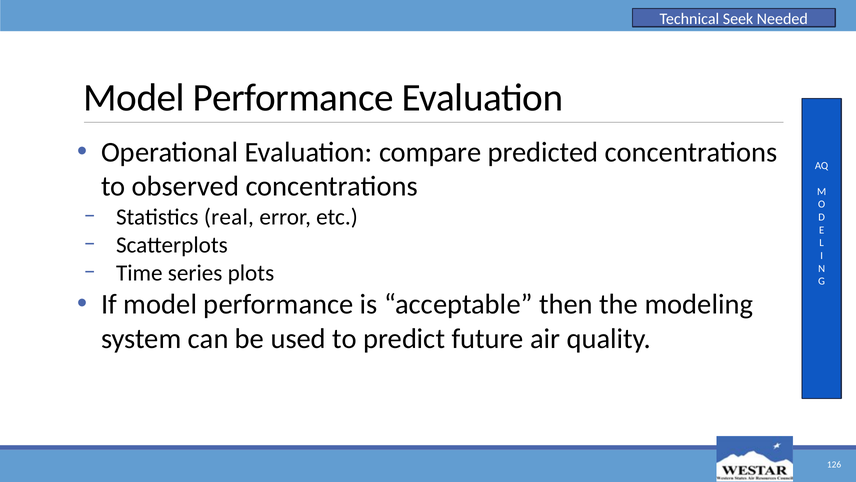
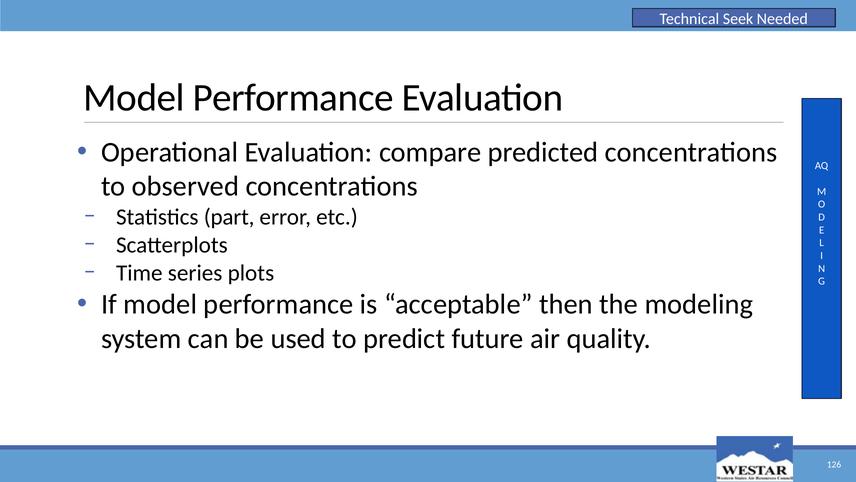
real: real -> part (229, 217)
